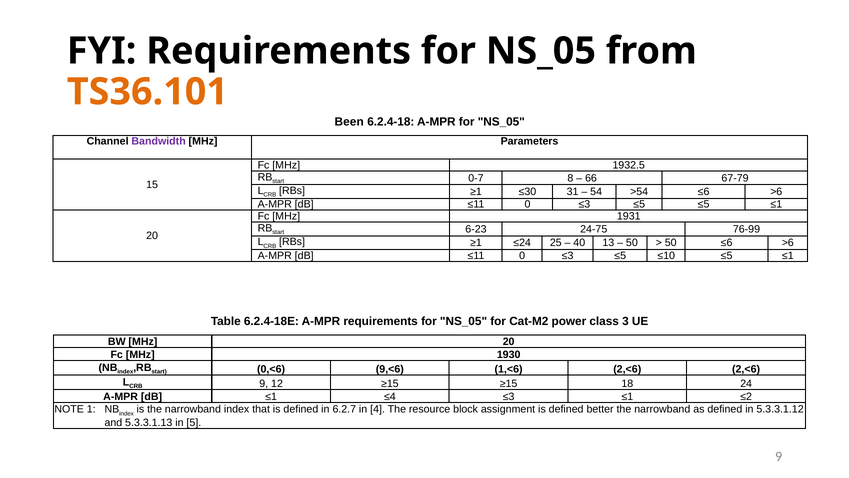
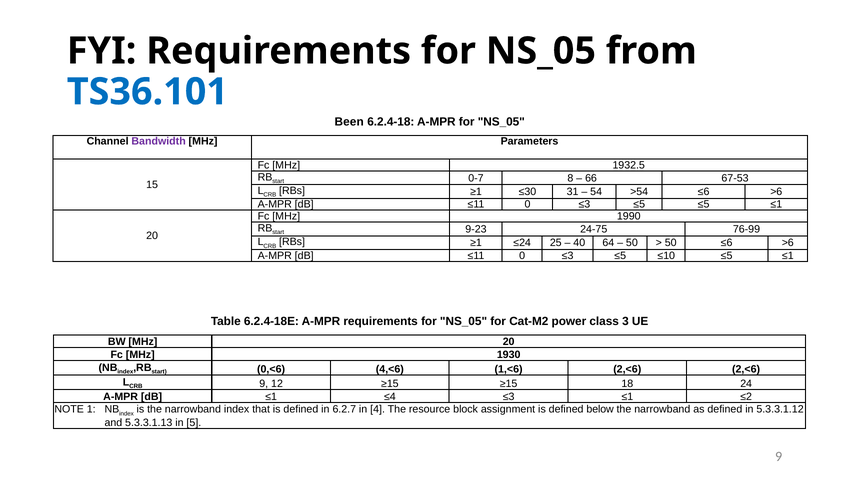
TS36.101 colour: orange -> blue (147, 92)
67-79: 67-79 -> 67-53 (735, 178)
1931: 1931 -> 1990 (629, 216)
6-23: 6-23 -> 9-23 (476, 229)
13: 13 -> 64 (608, 243)
9,<6: 9,<6 -> 4,<6 (390, 369)
better: better -> below (600, 409)
